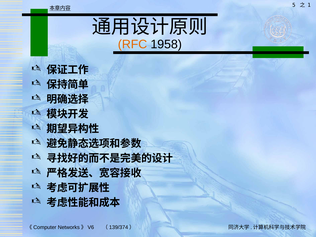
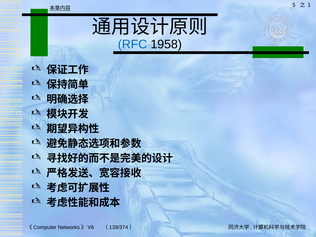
RFC colour: orange -> blue (132, 44)
